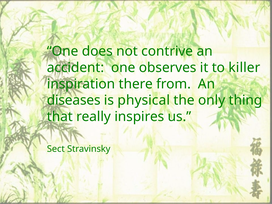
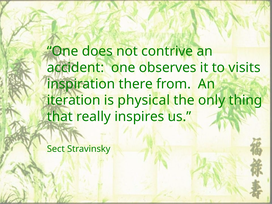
killer: killer -> visits (245, 68)
diseases: diseases -> iteration (74, 100)
